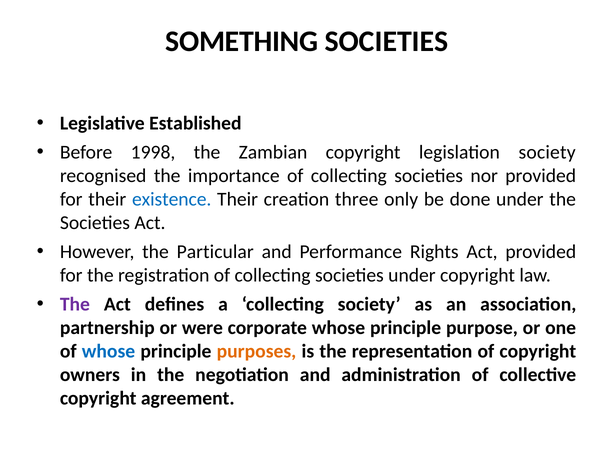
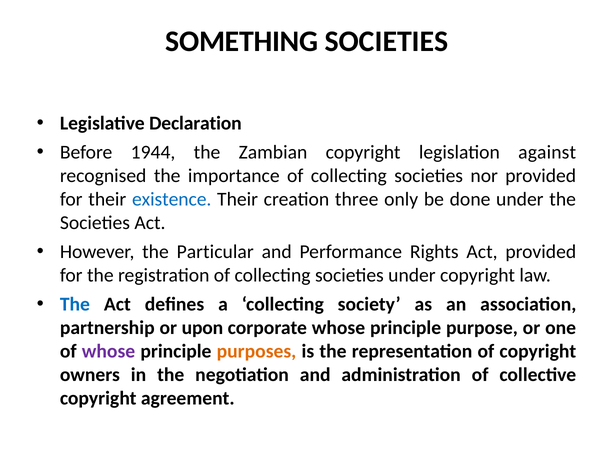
Established: Established -> Declaration (195, 124)
1998: 1998 -> 1944 (153, 153)
legislation society: society -> against (547, 153)
The colour: purple -> blue (75, 305)
were: were -> upon (202, 328)
whose colour: blue -> purple (109, 352)
